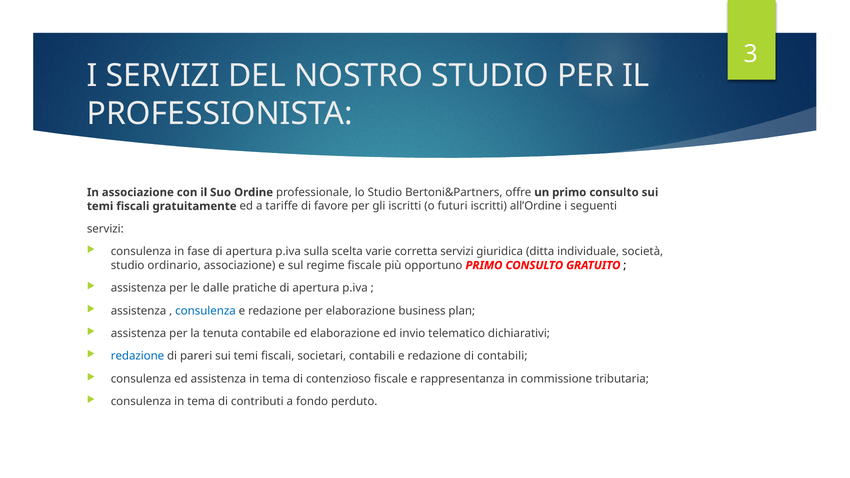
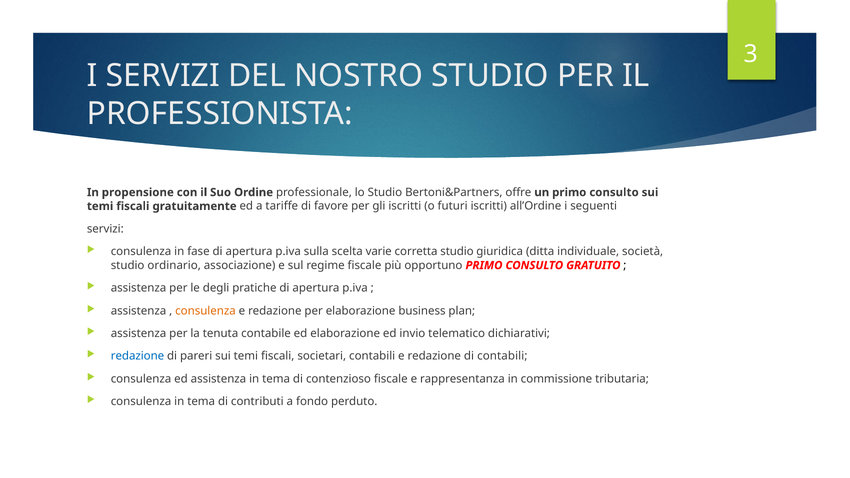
In associazione: associazione -> propensione (138, 192)
corretta servizi: servizi -> studio (457, 252)
dalle: dalle -> degli (216, 288)
consulenza colour: blue -> orange (205, 311)
